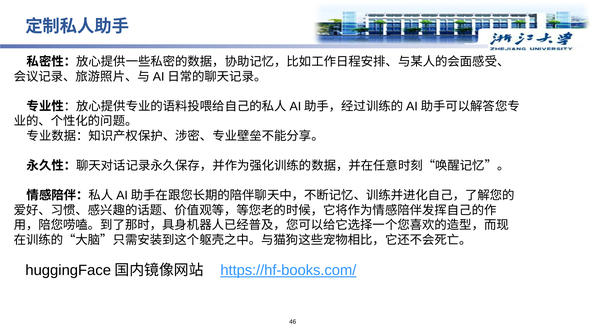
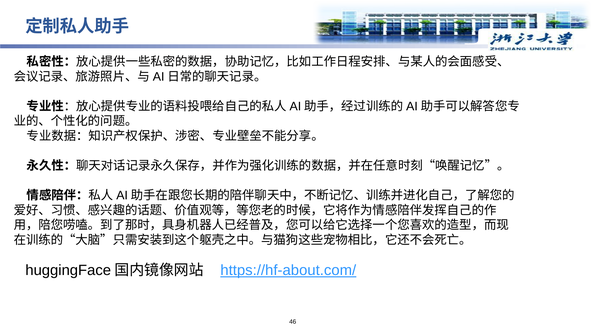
https://hf-books.com/: https://hf-books.com/ -> https://hf-about.com/ (288, 270)
